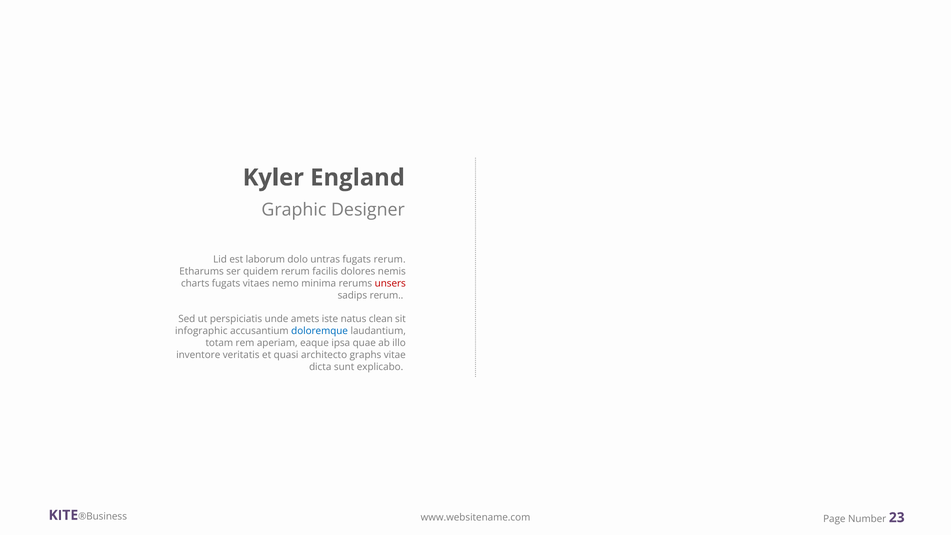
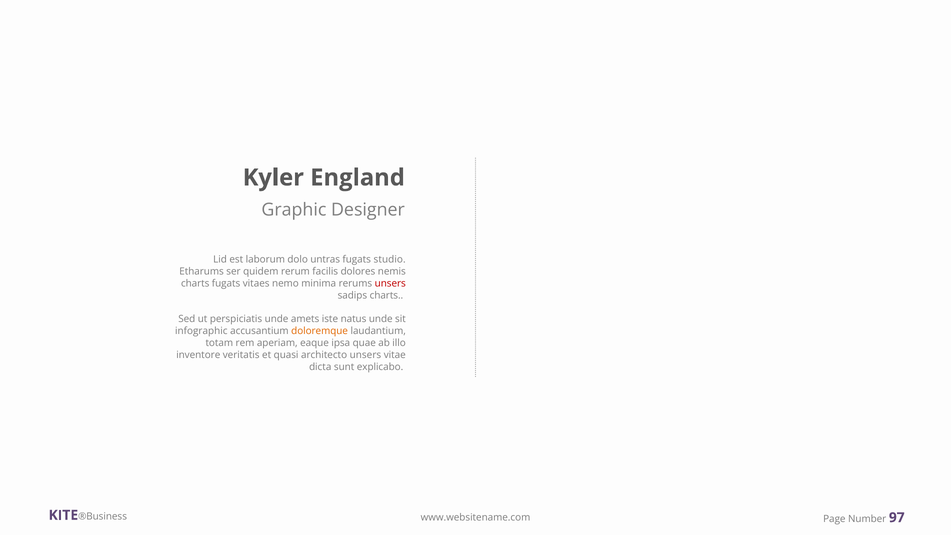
fugats rerum: rerum -> studio (390, 260)
sadips rerum: rerum -> charts (386, 295)
natus clean: clean -> unde (381, 319)
doloremque colour: blue -> orange (320, 331)
architecto graphs: graphs -> unsers (365, 355)
23: 23 -> 97 (897, 518)
